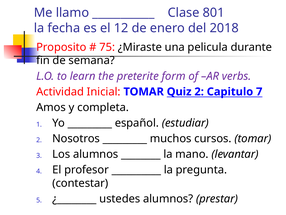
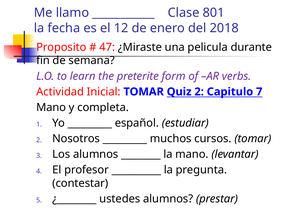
75: 75 -> 47 (107, 47)
Amos: Amos -> Mano (51, 107)
